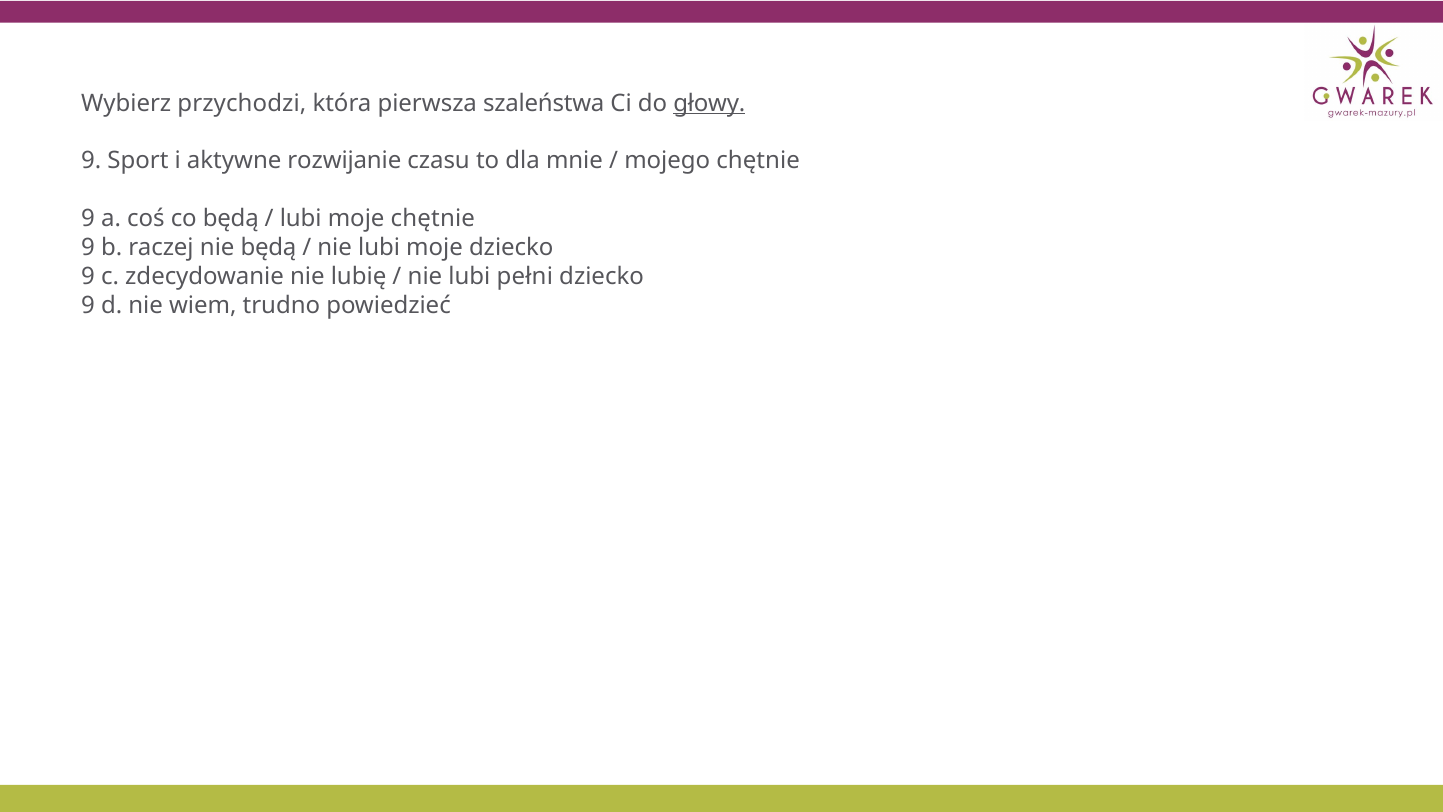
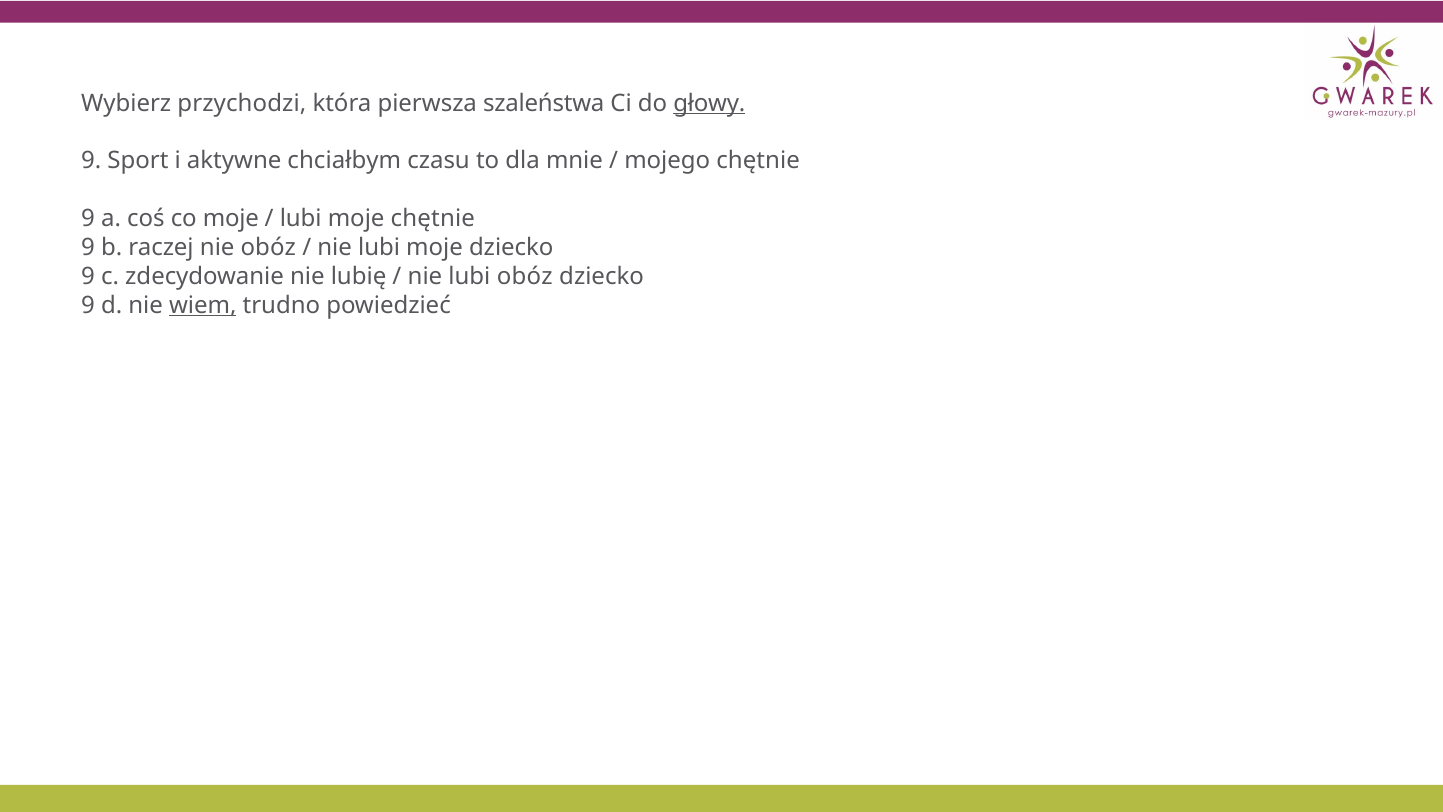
rozwijanie: rozwijanie -> chciałbym (344, 161)
co będą: będą -> moje (231, 219)
nie będą: będą -> obóz (268, 247)
lubi pełni: pełni -> obóz (525, 276)
wiem underline: none -> present (203, 305)
